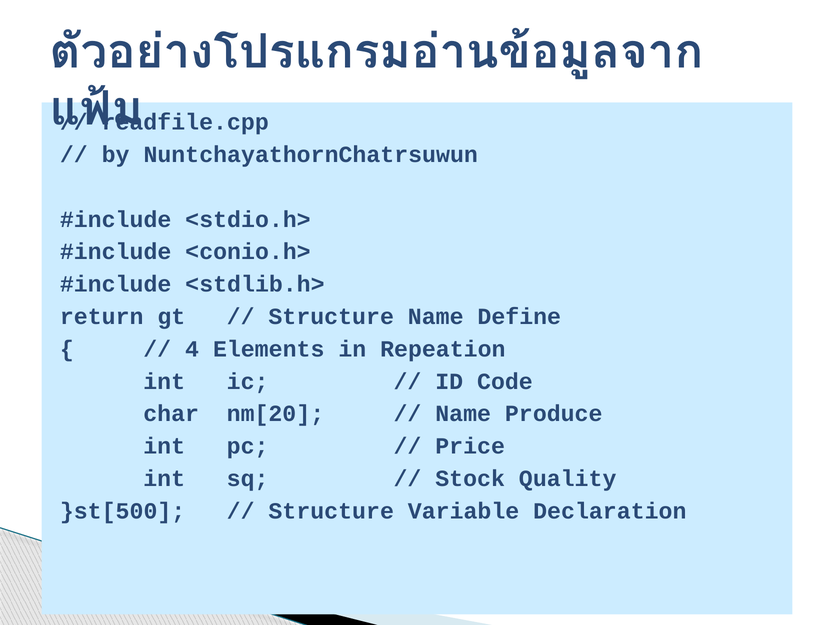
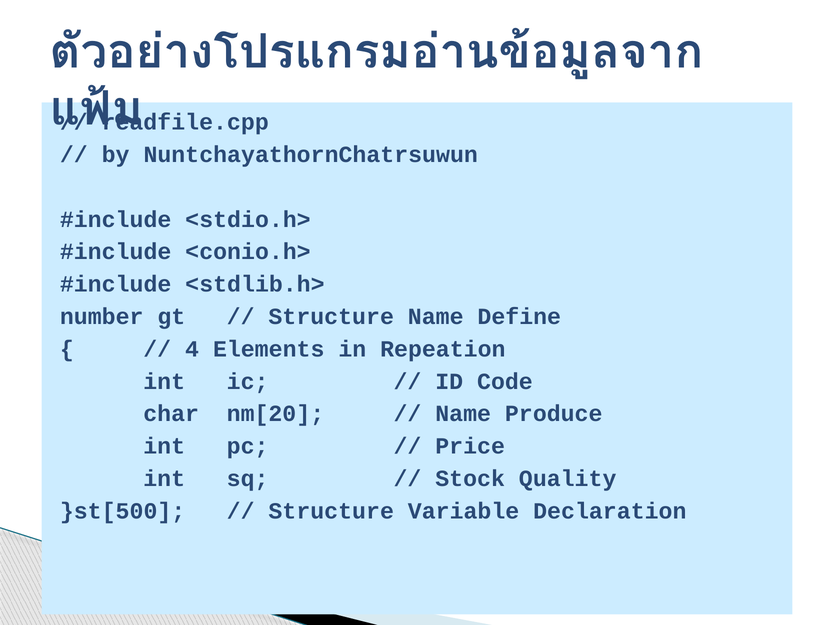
return: return -> number (102, 317)
